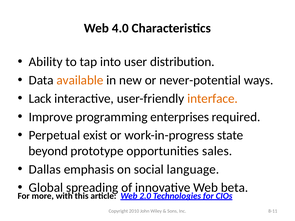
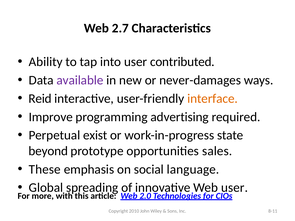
4.0: 4.0 -> 2.7 (120, 28)
distribution: distribution -> contributed (182, 62)
available colour: orange -> purple (80, 80)
never-potential: never-potential -> never-damages (200, 80)
Lack: Lack -> Reid (40, 99)
enterprises: enterprises -> advertising (180, 117)
Dallas: Dallas -> These (45, 170)
beta: beta -> user (235, 188)
